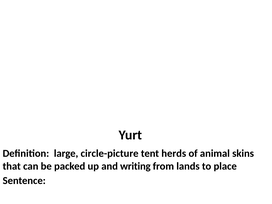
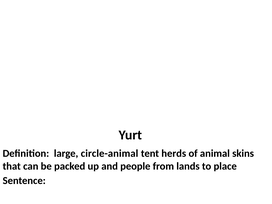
circle-picture: circle-picture -> circle-animal (110, 153)
writing: writing -> people (135, 166)
